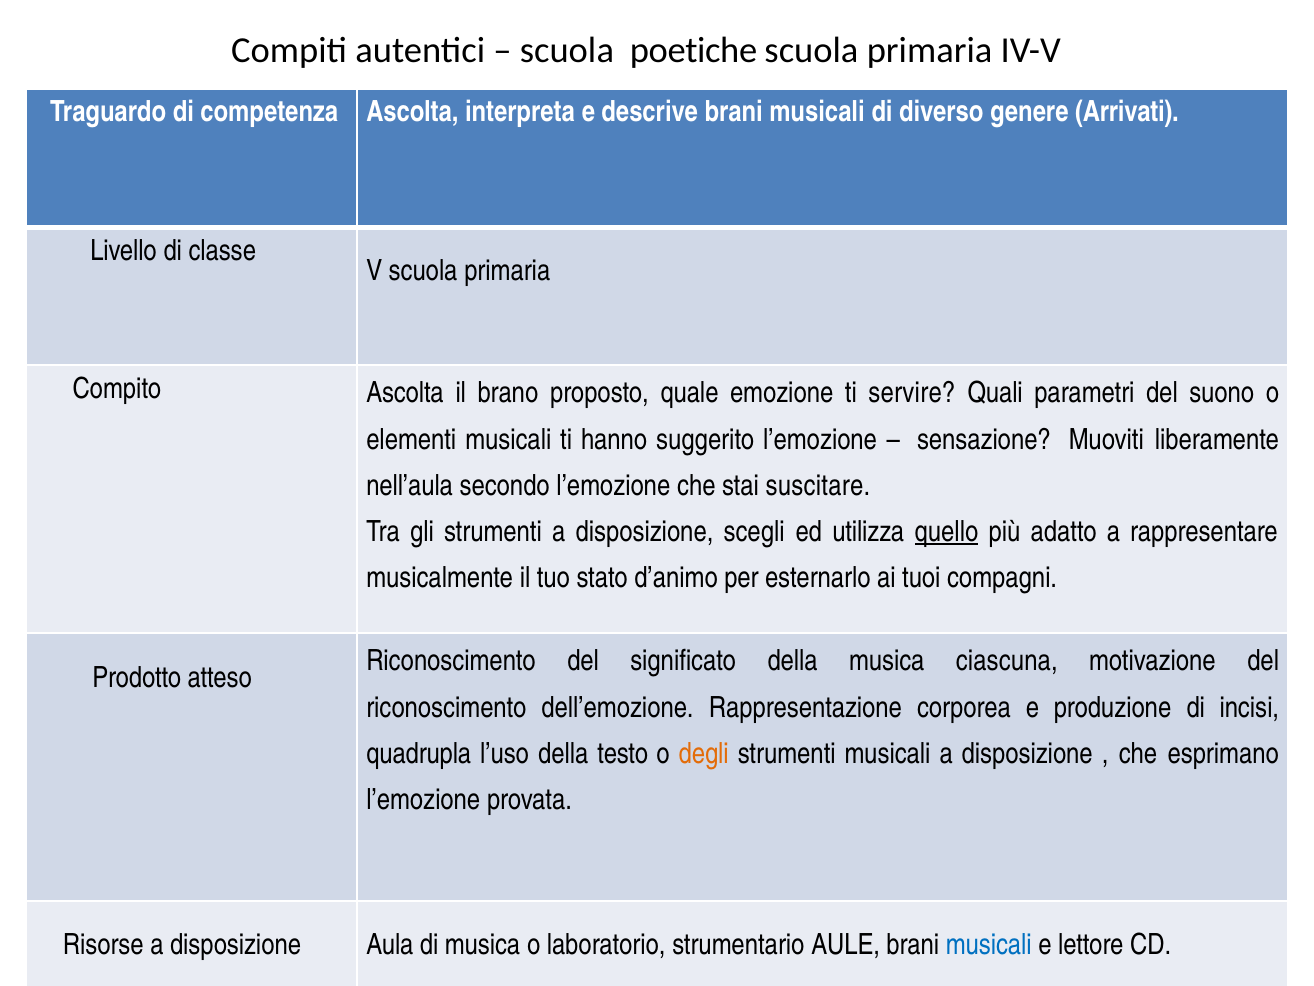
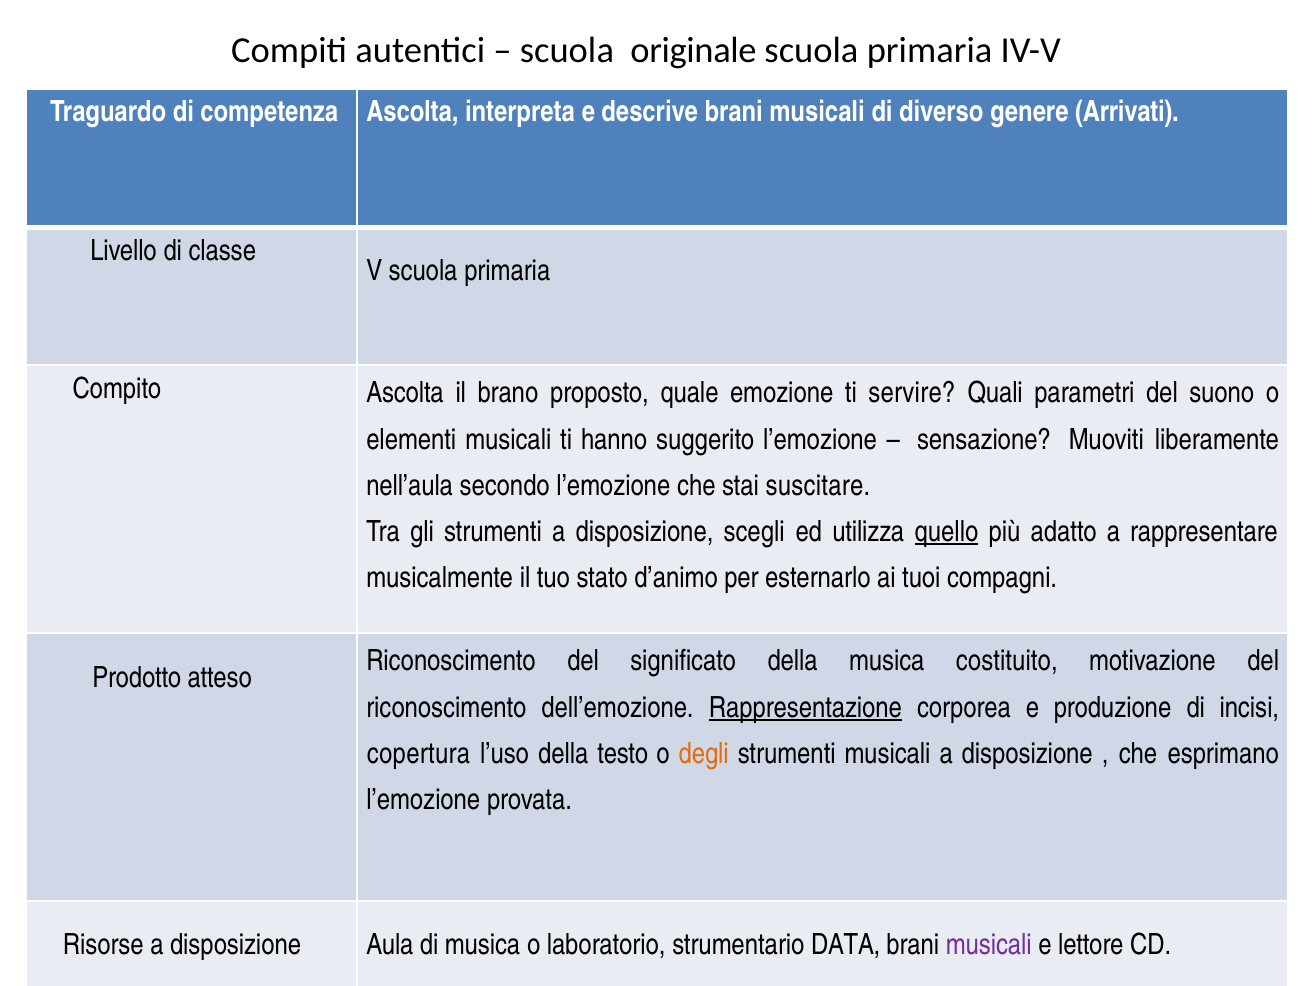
poetiche: poetiche -> originale (694, 50)
ciascuna: ciascuna -> costituito (1007, 661)
Rappresentazione underline: none -> present (805, 707)
quadrupla: quadrupla -> copertura (419, 753)
AULE: AULE -> DATA (846, 945)
musicali colour: blue -> purple (989, 945)
